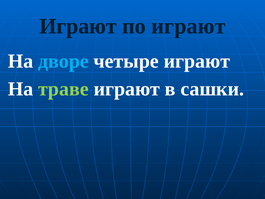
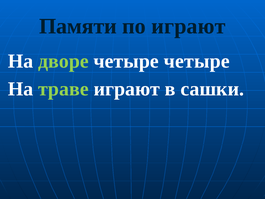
Играют: Играют -> Памяти (78, 26)
дворе colour: light blue -> light green (63, 61)
четыре играют: играют -> четыре (197, 61)
